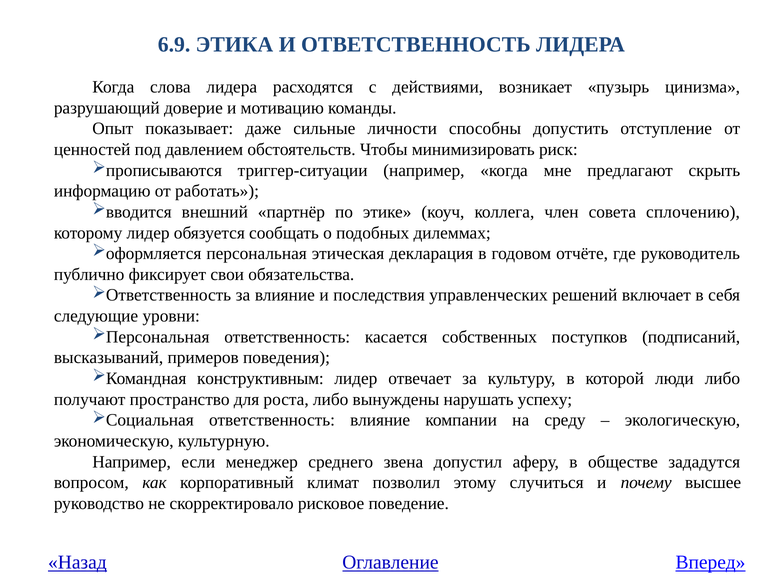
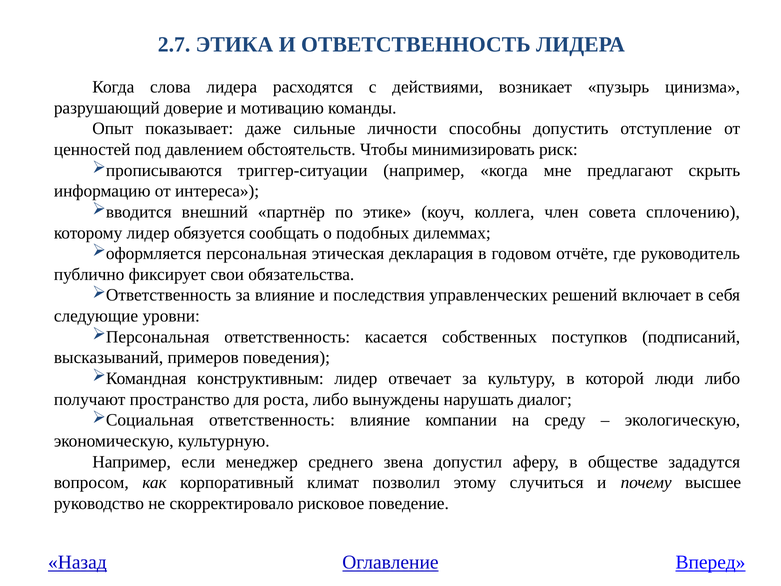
6.9: 6.9 -> 2.7 (174, 45)
работать: работать -> интереса (217, 191)
успеху: успеху -> диалог (545, 399)
